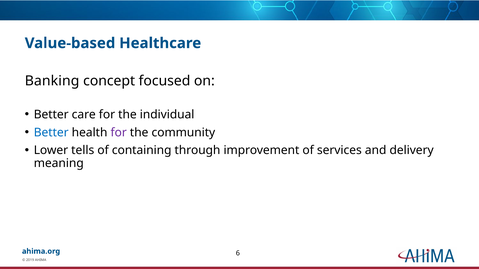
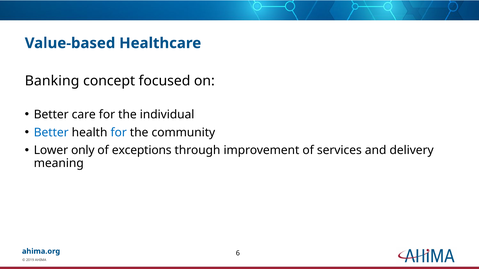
for colour: purple -> blue (119, 133)
tells: tells -> only (83, 151)
containing: containing -> exceptions (142, 151)
